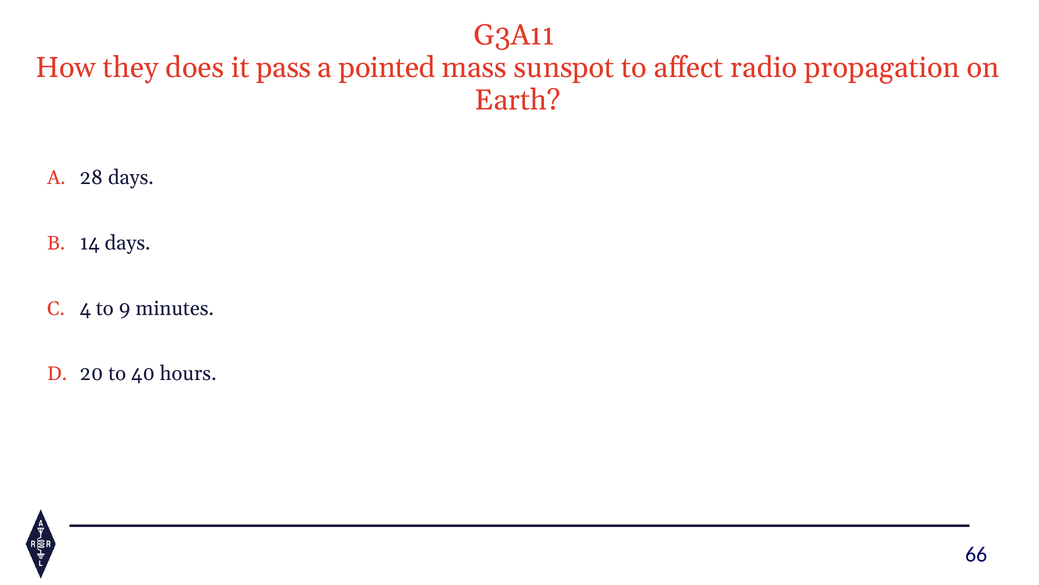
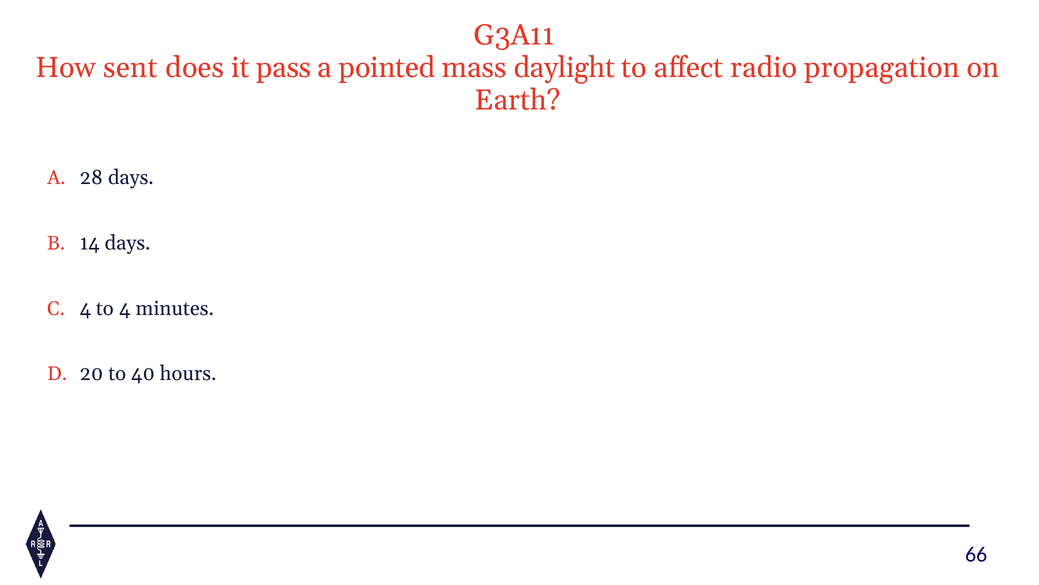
they: they -> sent (131, 68)
sunspot: sunspot -> daylight (564, 68)
to 9: 9 -> 4 (125, 308)
